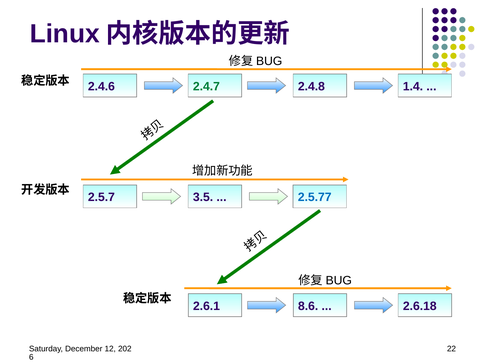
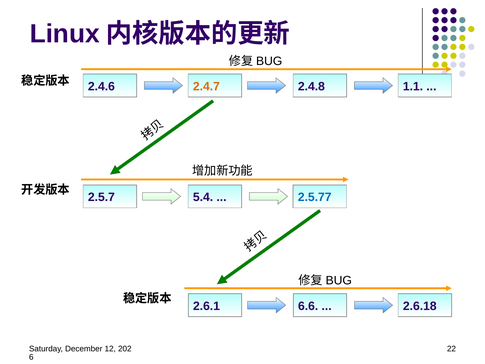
2.4.7 colour: green -> orange (206, 86)
1.4: 1.4 -> 1.1 (413, 86)
3.5: 3.5 -> 5.4 (203, 197)
8.6: 8.6 -> 6.6 (308, 306)
